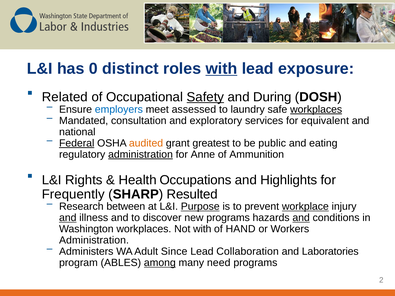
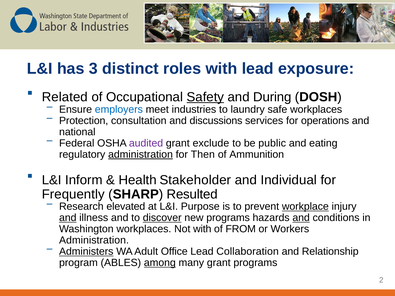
0: 0 -> 3 (93, 69)
with underline: present -> none (221, 69)
assessed: assessed -> industries (194, 109)
workplaces underline: present -> none (316, 109)
Mandated: Mandated -> Protection (84, 121)
exploratory: exploratory -> discussions (216, 121)
equivalent: equivalent -> operations (325, 121)
Federal underline: present -> none (77, 143)
audited colour: orange -> purple (146, 143)
greatest: greatest -> exclude (211, 143)
Anne: Anne -> Then (203, 155)
Rights: Rights -> Inform (84, 180)
Occupations: Occupations -> Stakeholder (195, 180)
Highlights: Highlights -> Individual (289, 180)
between: between -> elevated (126, 207)
Purpose underline: present -> none (200, 207)
discover underline: none -> present (162, 218)
HAND: HAND -> FROM (241, 229)
Administers underline: none -> present (86, 252)
Since: Since -> Office (174, 252)
Laboratories: Laboratories -> Relationship (330, 252)
many need: need -> grant (219, 263)
